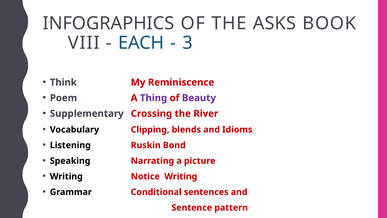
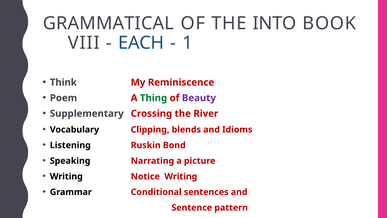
INFOGRAPHICS: INFOGRAPHICS -> GRAMMATICAL (108, 23)
ASKS: ASKS -> INTO (275, 23)
3: 3 -> 1 (188, 43)
Thing colour: purple -> green (154, 98)
